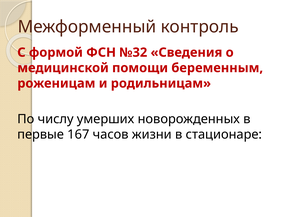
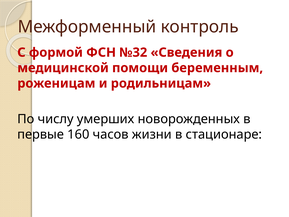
167: 167 -> 160 (78, 134)
